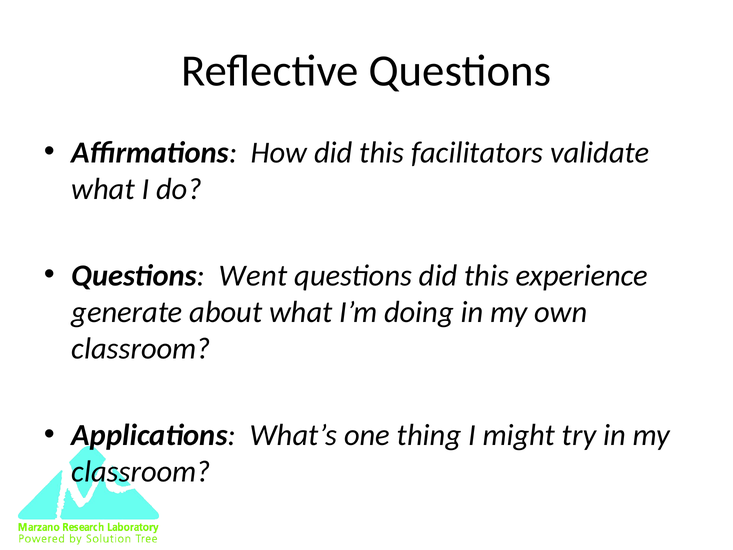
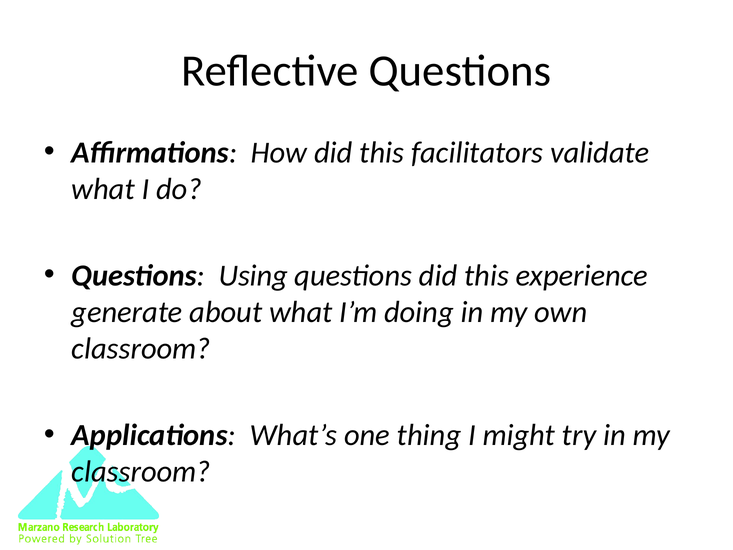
Went: Went -> Using (253, 275)
